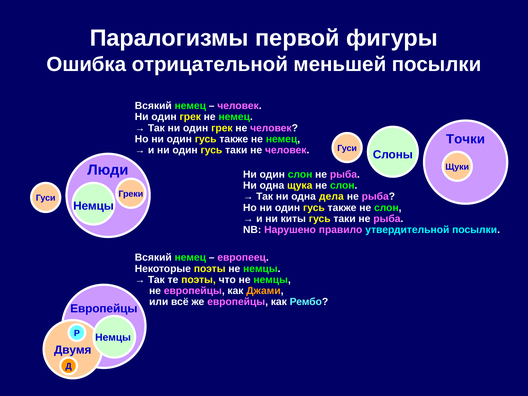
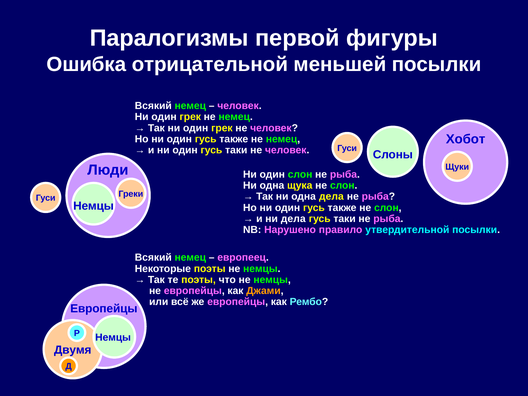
Точки: Точки -> Хобот (466, 139)
ни киты: киты -> дела (293, 219)
